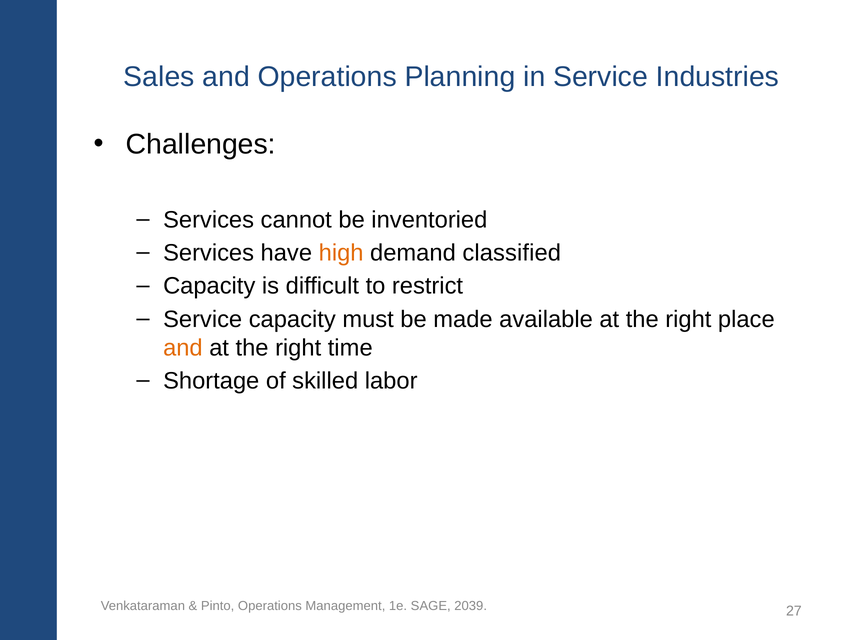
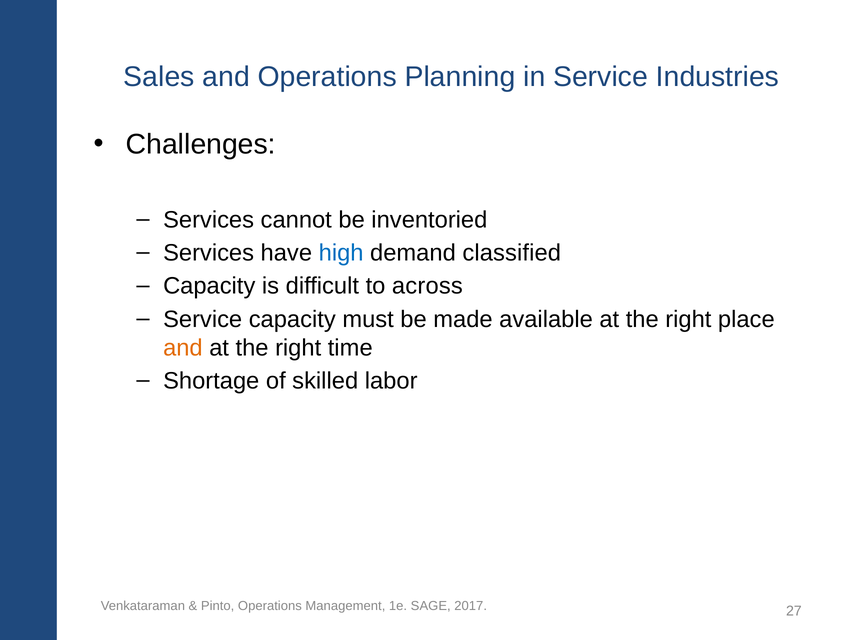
high colour: orange -> blue (341, 253)
restrict: restrict -> across (427, 286)
2039: 2039 -> 2017 (471, 606)
